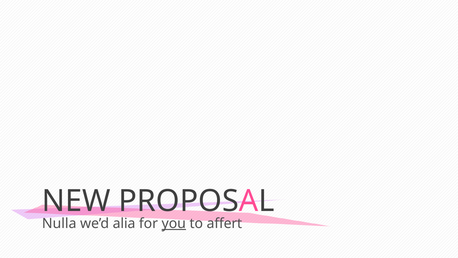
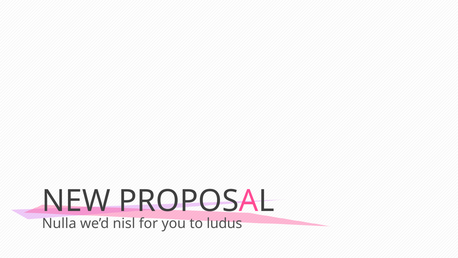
alia: alia -> nisl (124, 223)
you underline: present -> none (174, 223)
affert: affert -> ludus (224, 223)
